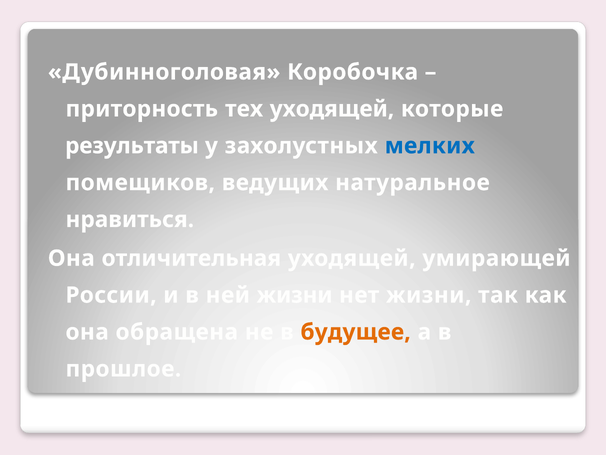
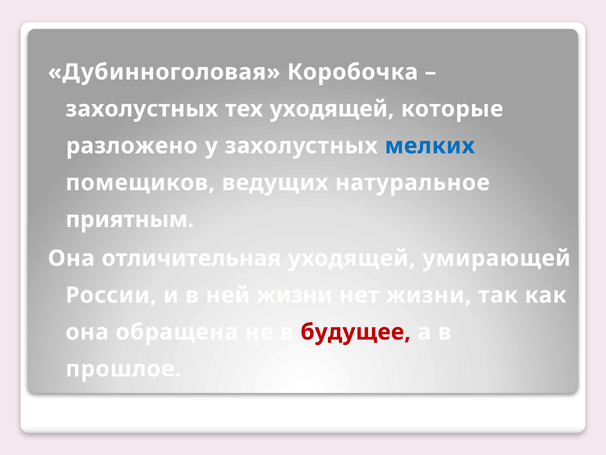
приторность: приторность -> захолустных (142, 109)
результаты: результаты -> разложено (132, 146)
нравиться: нравиться -> приятным (130, 219)
будущее colour: orange -> red (356, 332)
